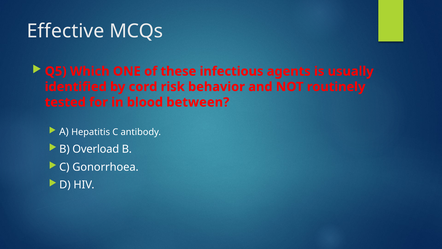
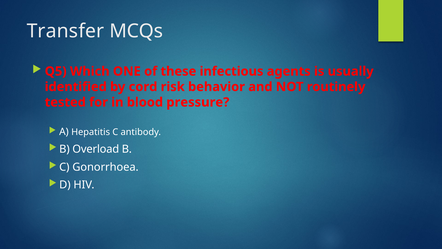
Effective: Effective -> Transfer (65, 31)
between: between -> pressure (198, 102)
